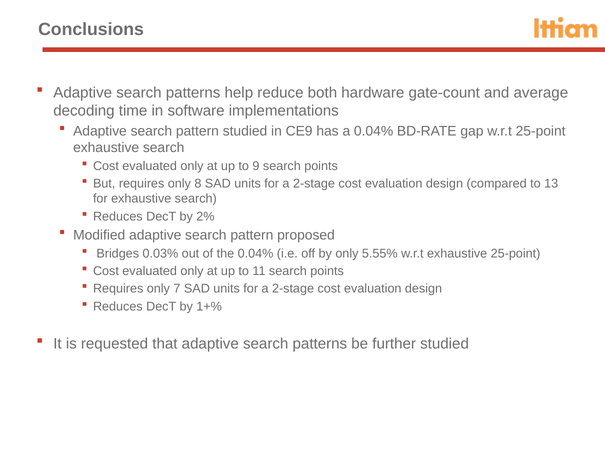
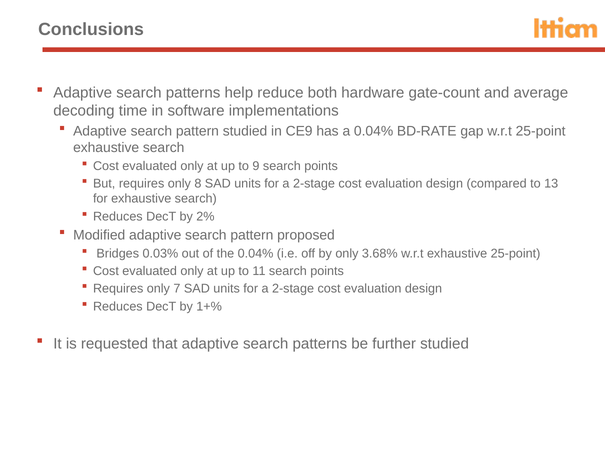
5.55%: 5.55% -> 3.68% (380, 253)
